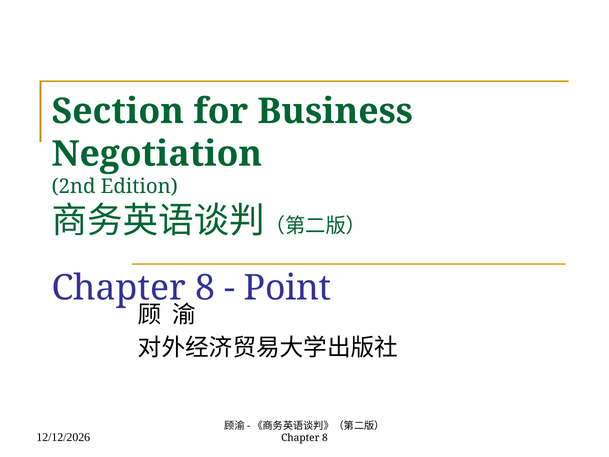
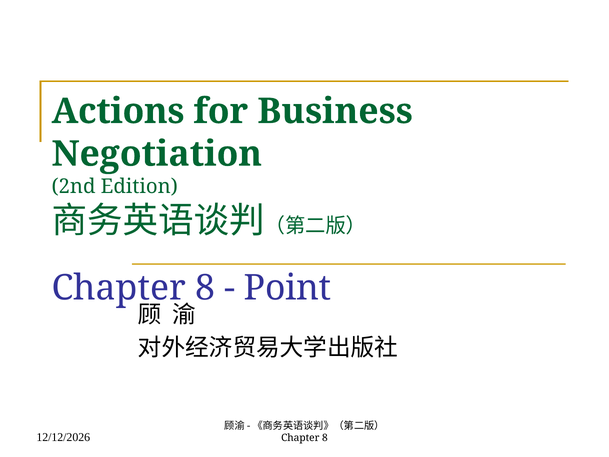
Section: Section -> Actions (118, 111)
